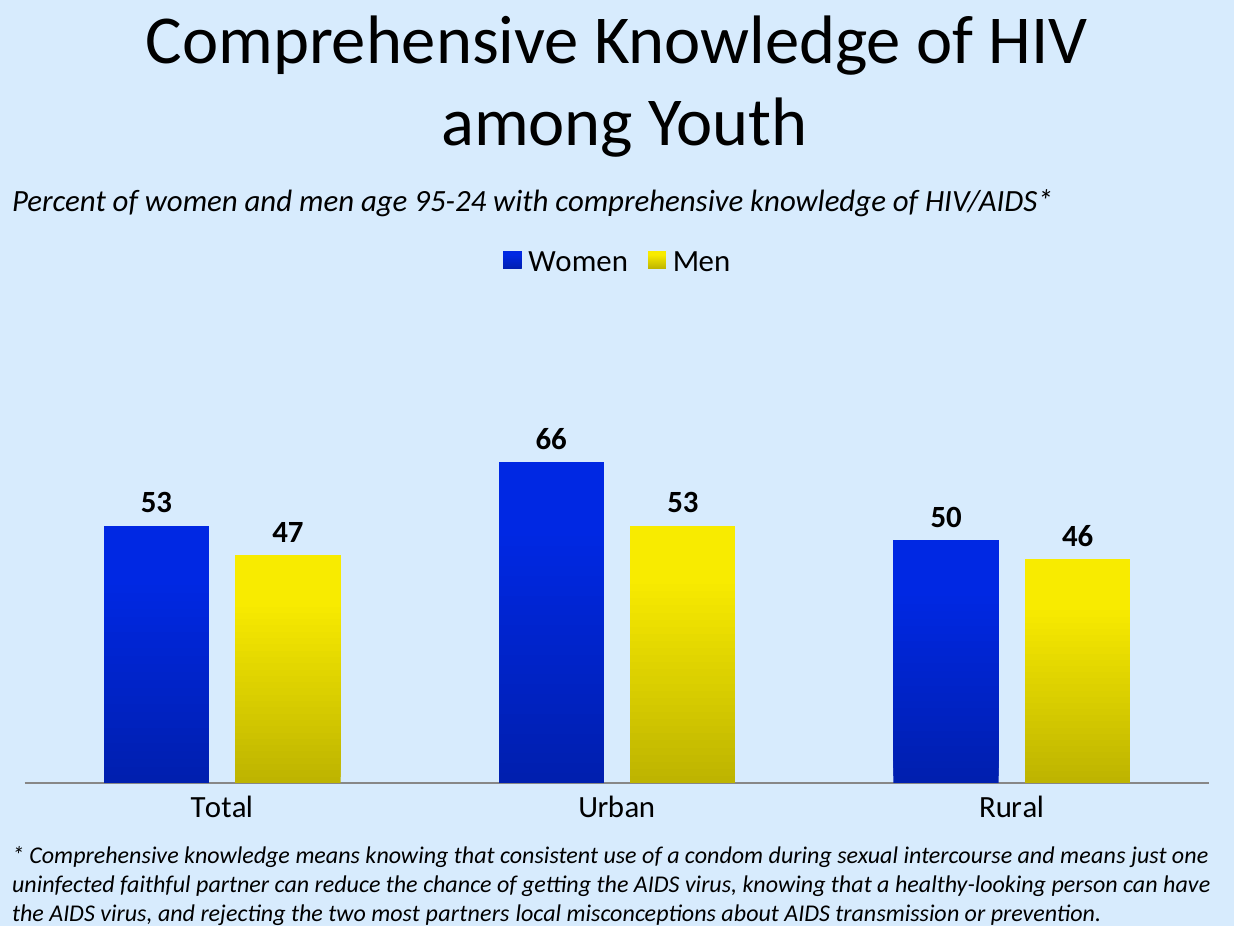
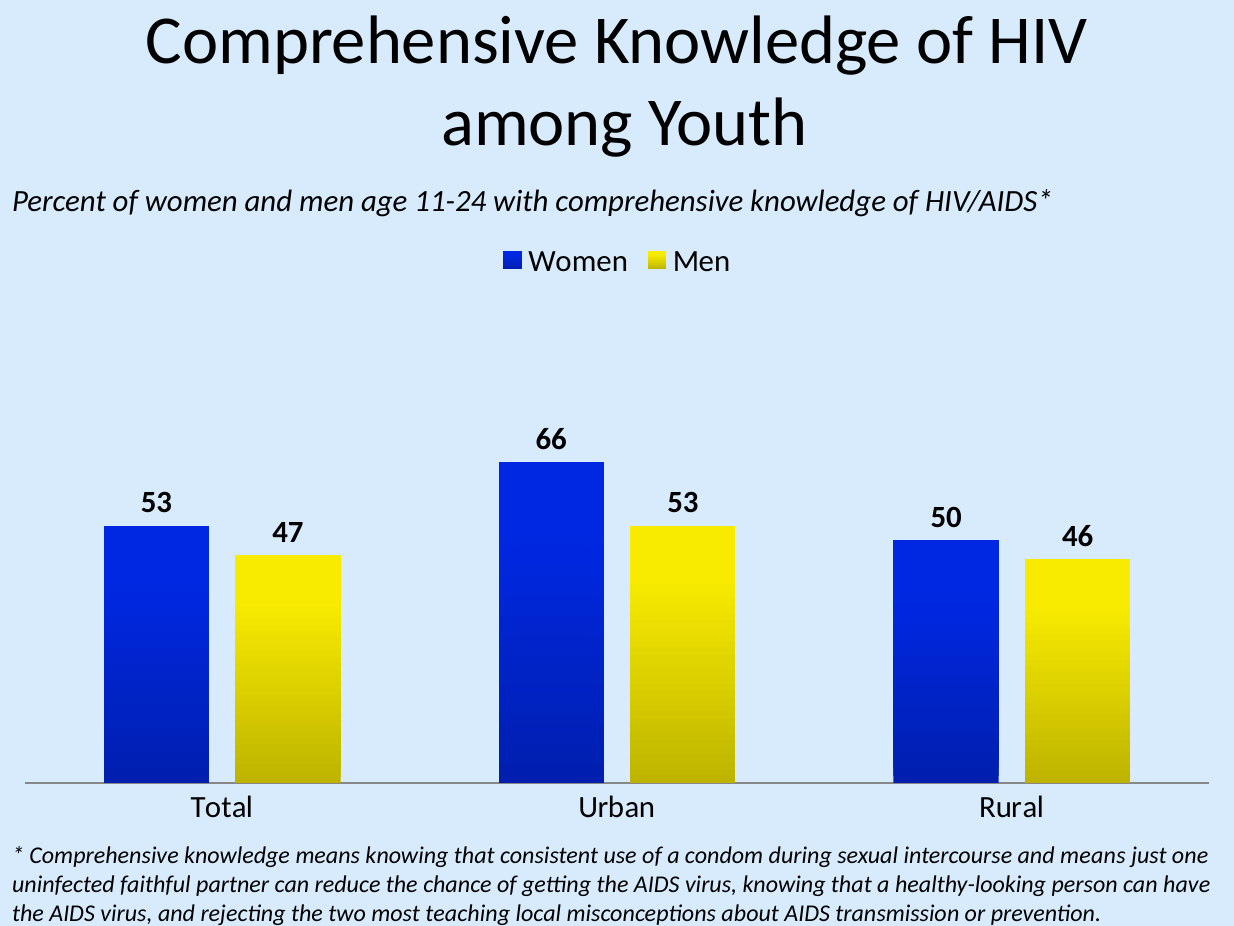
95-24: 95-24 -> 11-24 (450, 201)
partners: partners -> teaching (468, 913)
